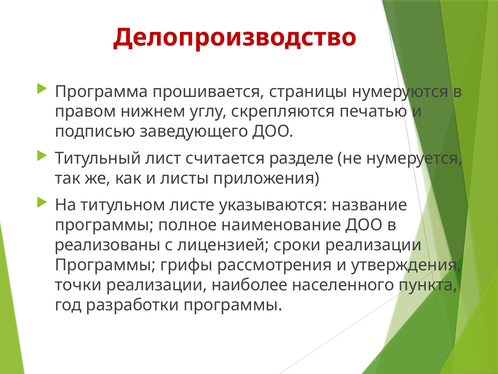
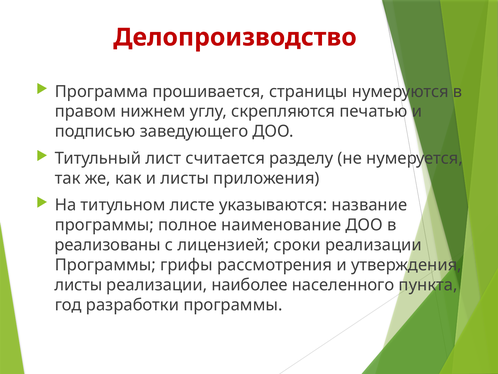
разделе: разделе -> разделу (301, 158)
точки: точки -> листы (78, 285)
